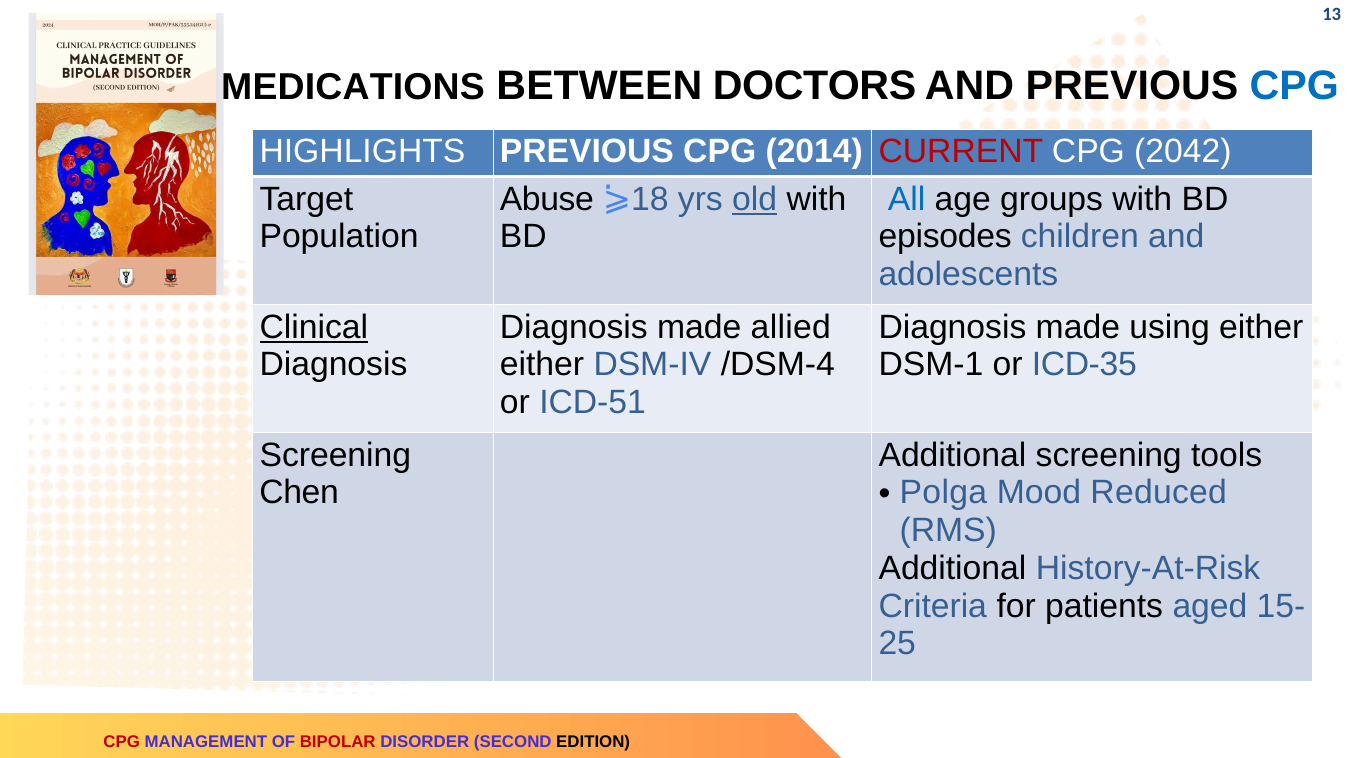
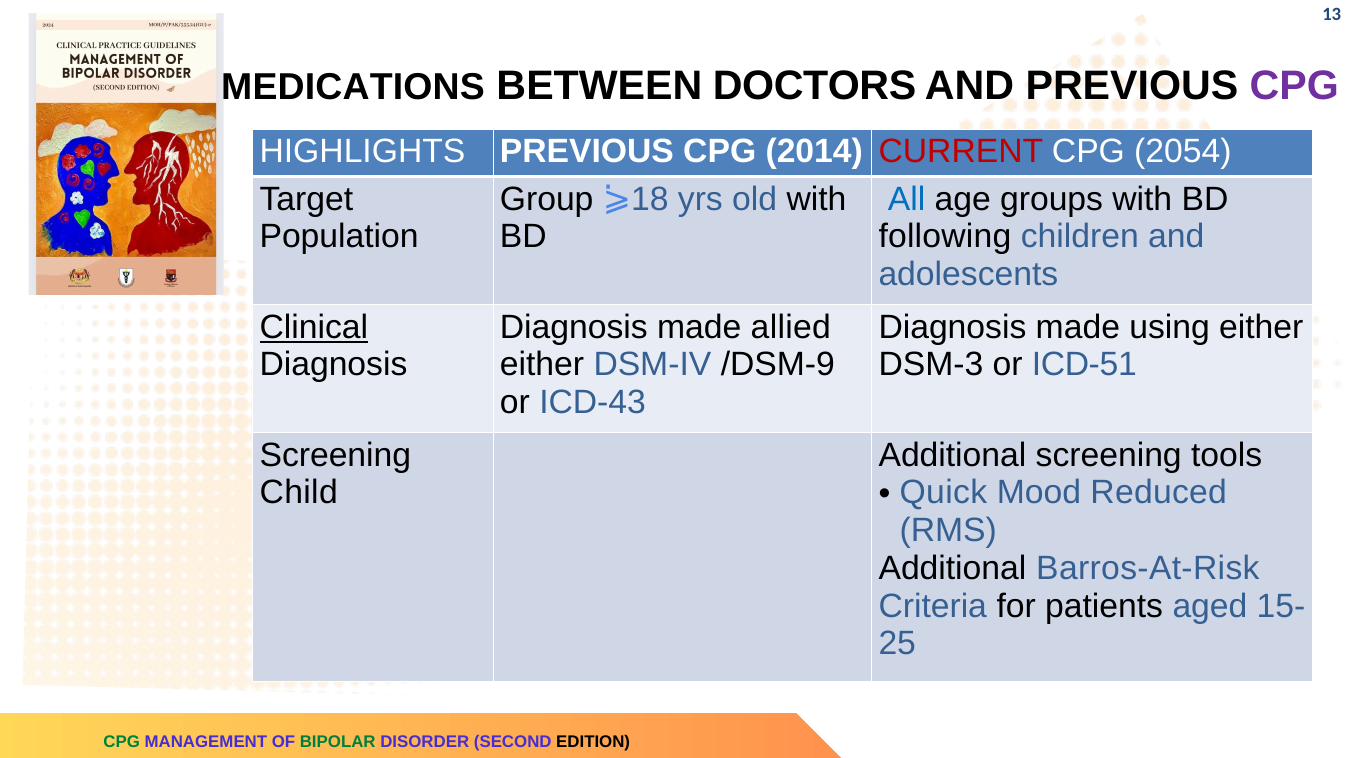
CPG colour: blue -> purple (1294, 86)
2042: 2042 -> 2054 (1183, 152)
Abuse: Abuse -> Group (547, 199)
old underline: present -> none (755, 199)
episodes: episodes -> following (945, 237)
/DSM-4: /DSM-4 -> /DSM-9 (778, 365)
DSM-1: DSM-1 -> DSM-3 (931, 365)
ICD-35: ICD-35 -> ICD-51 (1084, 365)
ICD-51: ICD-51 -> ICD-43 (593, 403)
Chen: Chen -> Child (299, 493)
Polga: Polga -> Quick (943, 493)
History-At-Risk: History-At-Risk -> Barros-At-Risk (1148, 568)
CPG colour: red -> green (122, 743)
BIPOLAR colour: red -> green (338, 743)
